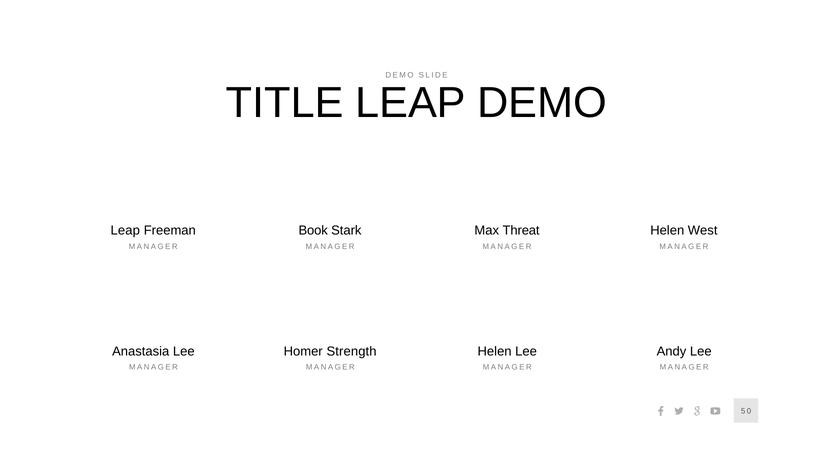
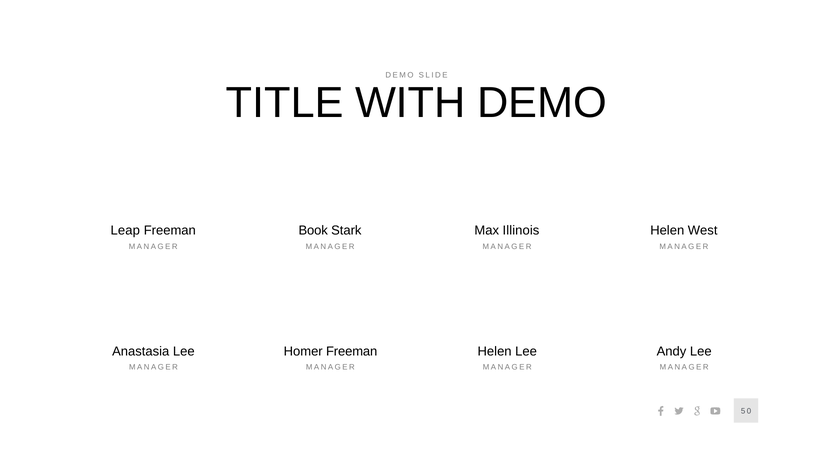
TITLE LEAP: LEAP -> WITH (410, 103)
Threat: Threat -> Illinois (521, 230)
Homer Strength: Strength -> Freeman (352, 351)
